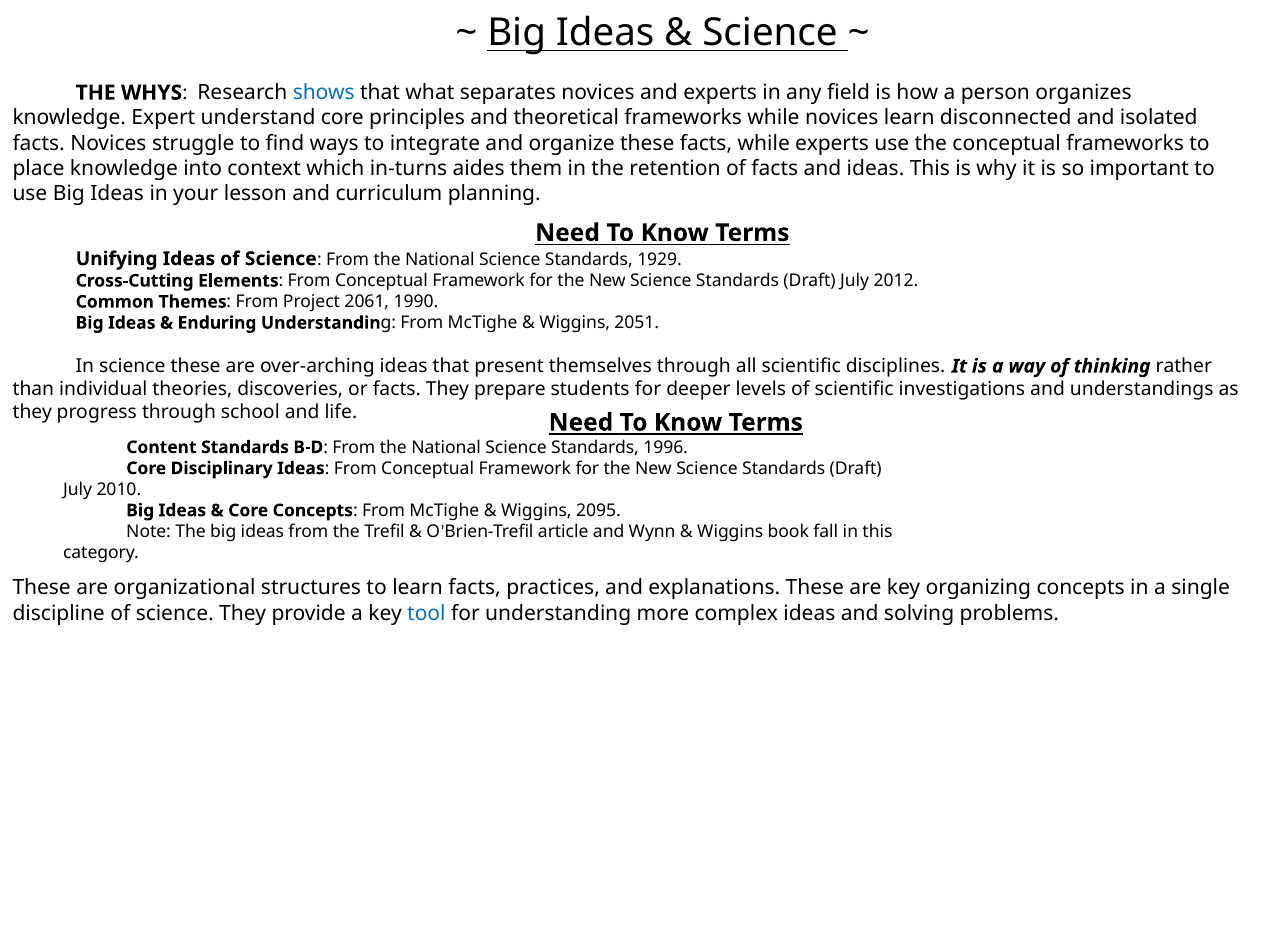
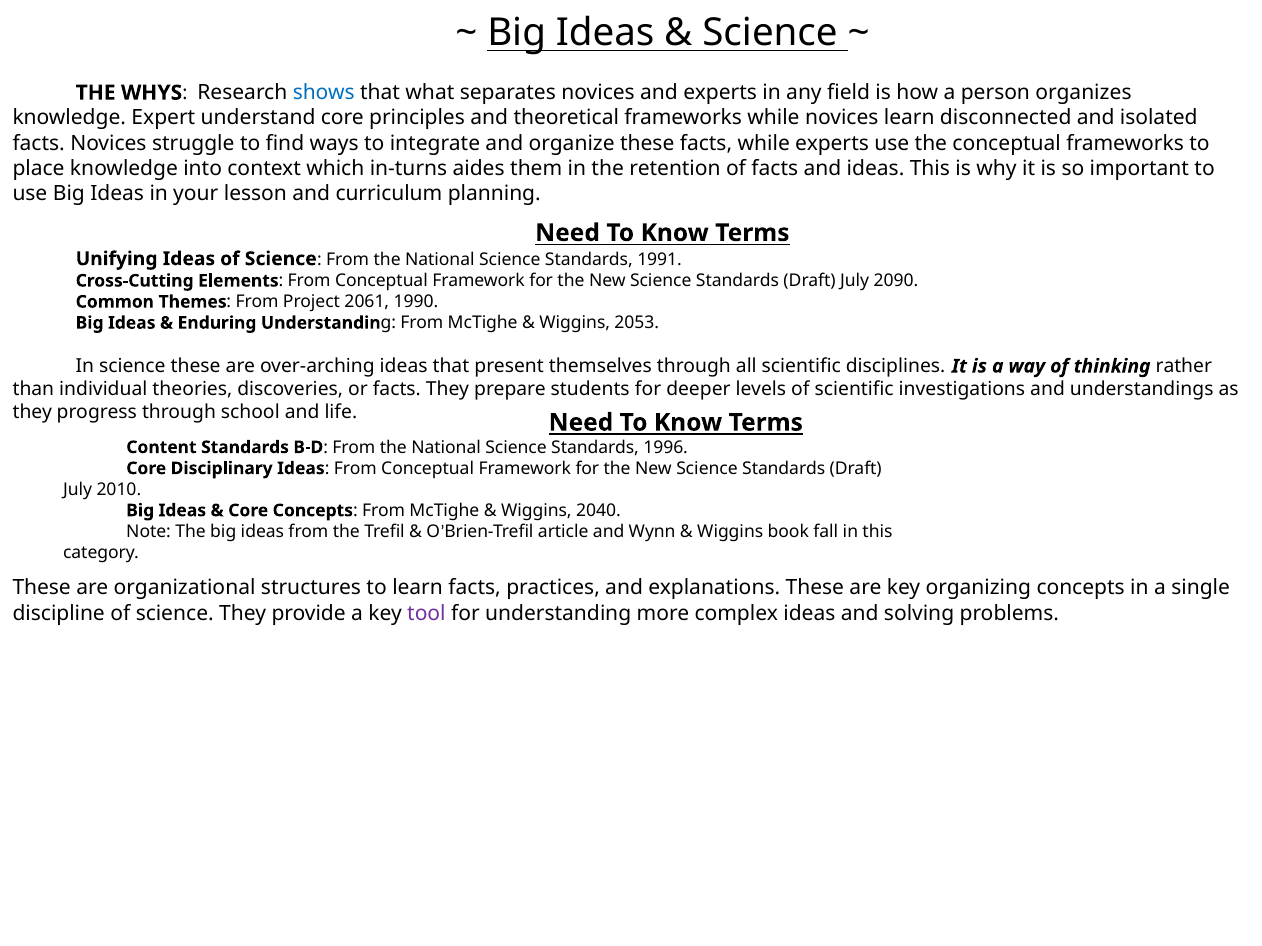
1929: 1929 -> 1991 (660, 260)
2012: 2012 -> 2090 (896, 281)
2051: 2051 -> 2053 (637, 323)
2095: 2095 -> 2040 (599, 511)
tool colour: blue -> purple (426, 613)
